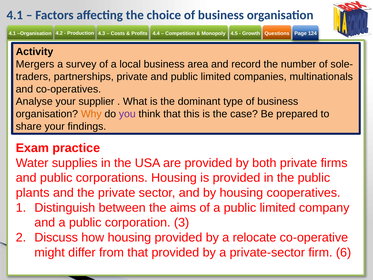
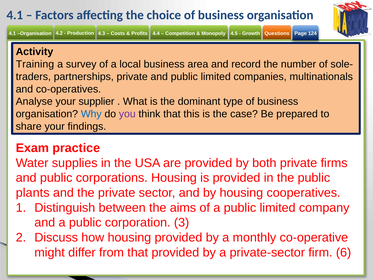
Mergers: Mergers -> Training (35, 64)
Why colour: orange -> blue (91, 114)
relocate: relocate -> monthly (254, 237)
